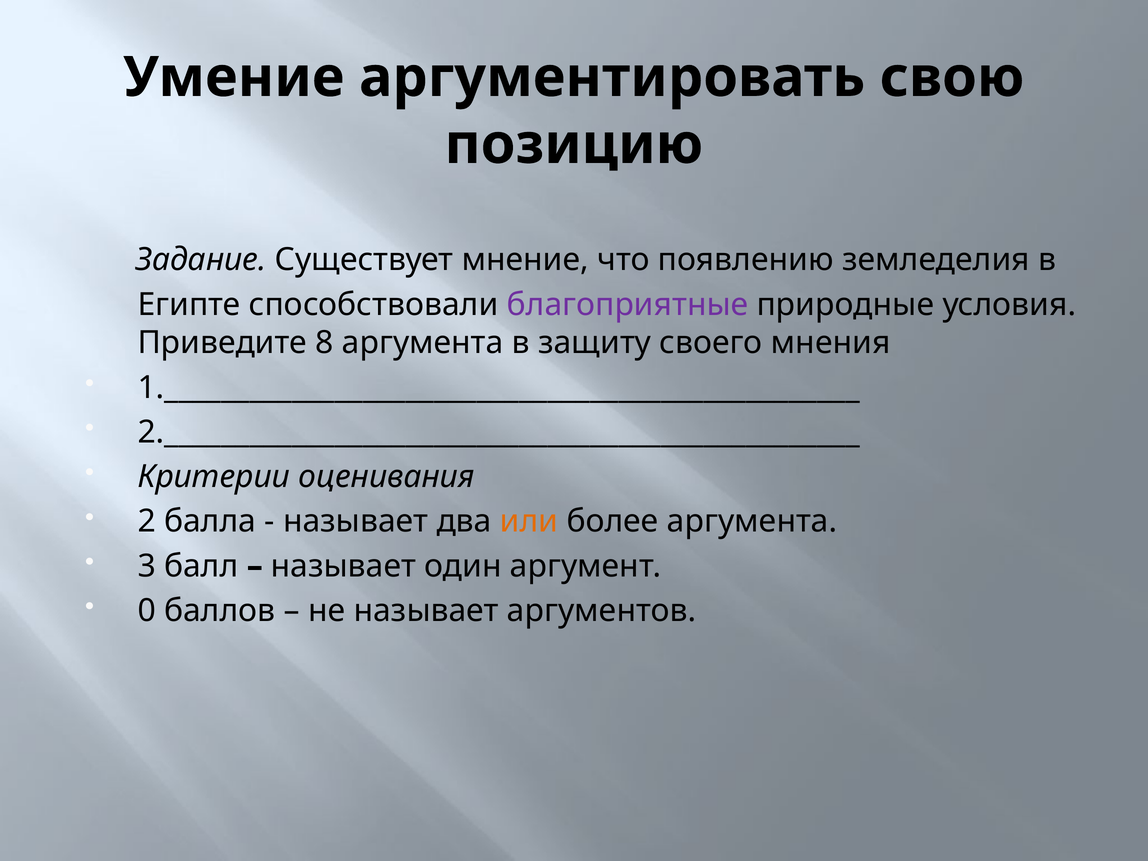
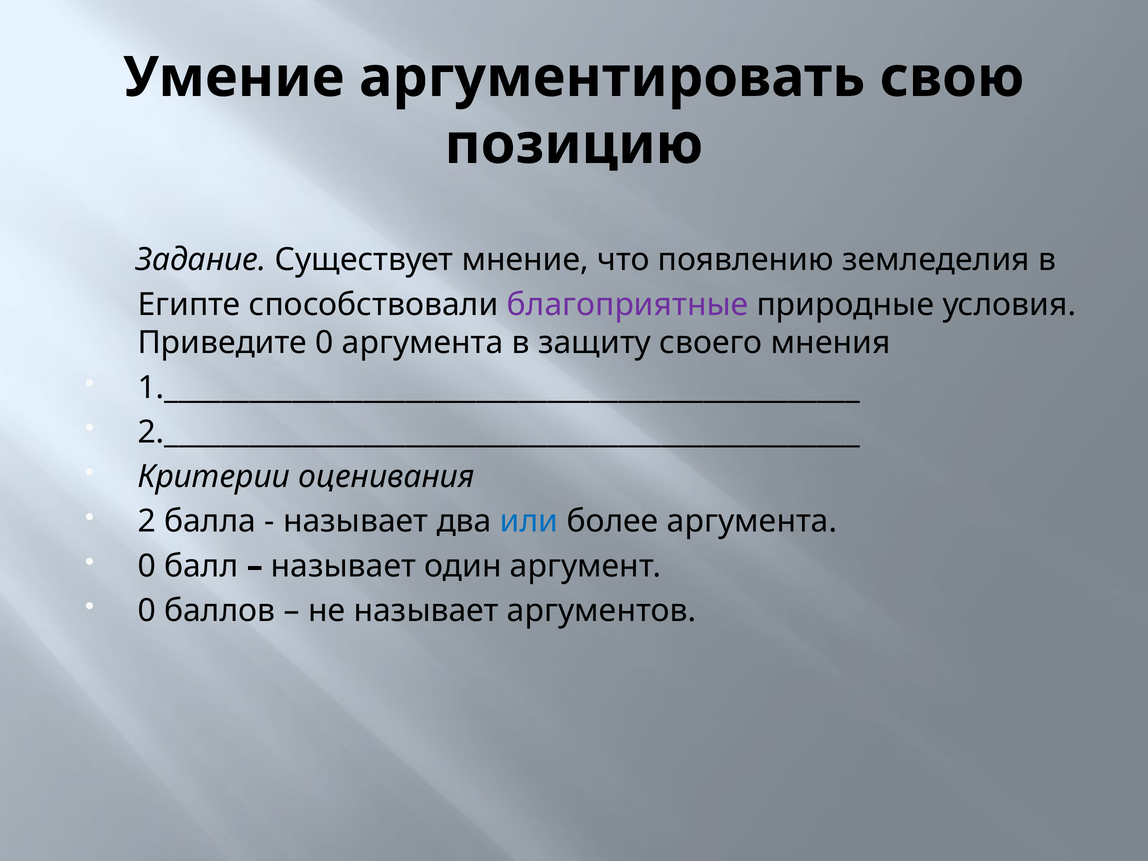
Приведите 8: 8 -> 0 (324, 343)
или colour: orange -> blue (529, 521)
3: 3 -> 0 (147, 566)
